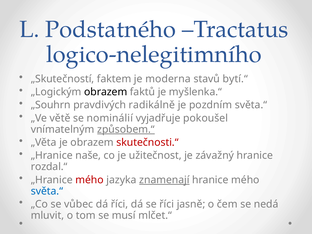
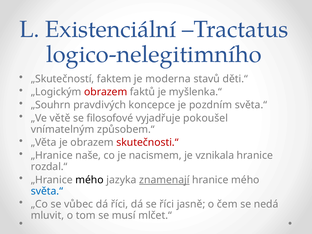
Podstatného: Podstatného -> Existenciální (111, 29)
bytí.“: bytí.“ -> děti.“ (235, 79)
obrazem colour: black -> red (106, 92)
radikálně: radikálně -> koncepce (152, 105)
nominálií: nominálií -> filosofové (110, 118)
způsobem.“ underline: present -> none (126, 129)
užitečnost: užitečnost -> nacismem (155, 156)
závažný: závažný -> vznikala (215, 156)
mého colour: red -> black (90, 180)
